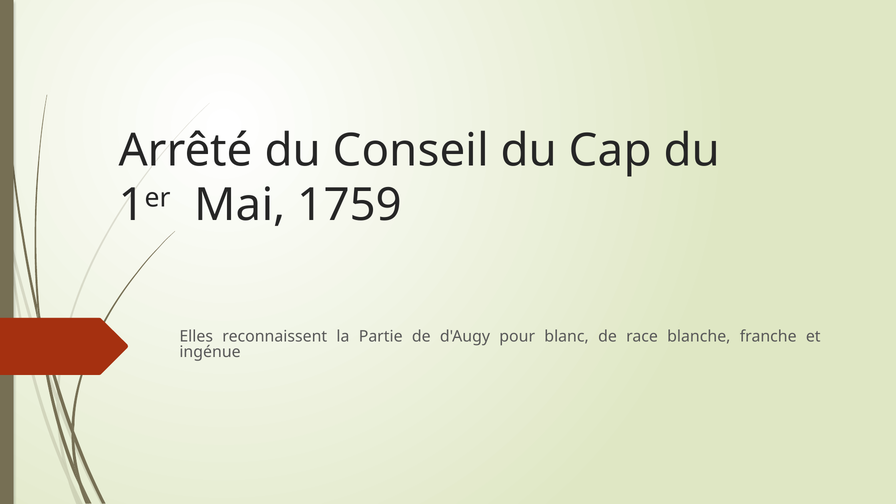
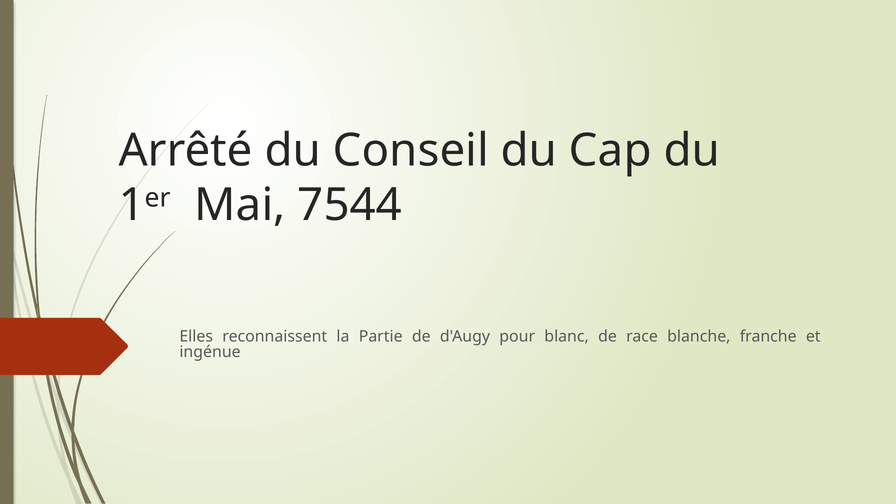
1759: 1759 -> 7544 (350, 205)
